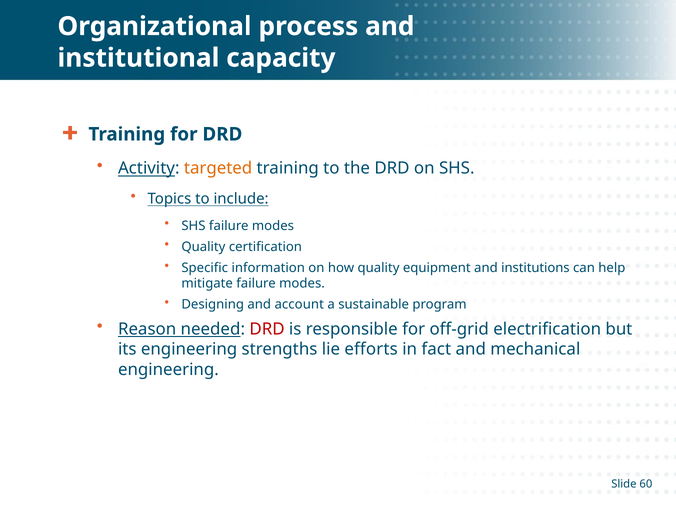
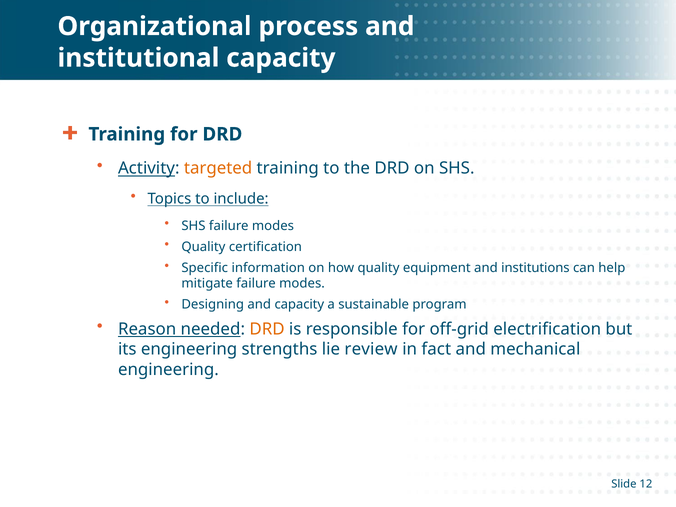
and account: account -> capacity (299, 305)
DRD colour: red -> orange (267, 329)
efforts: efforts -> review (371, 349)
60: 60 -> 12 (646, 484)
